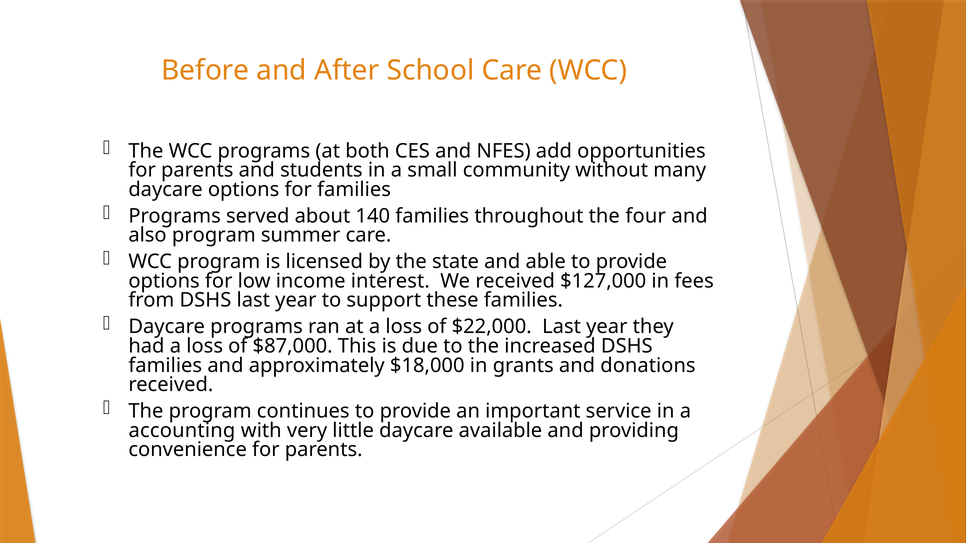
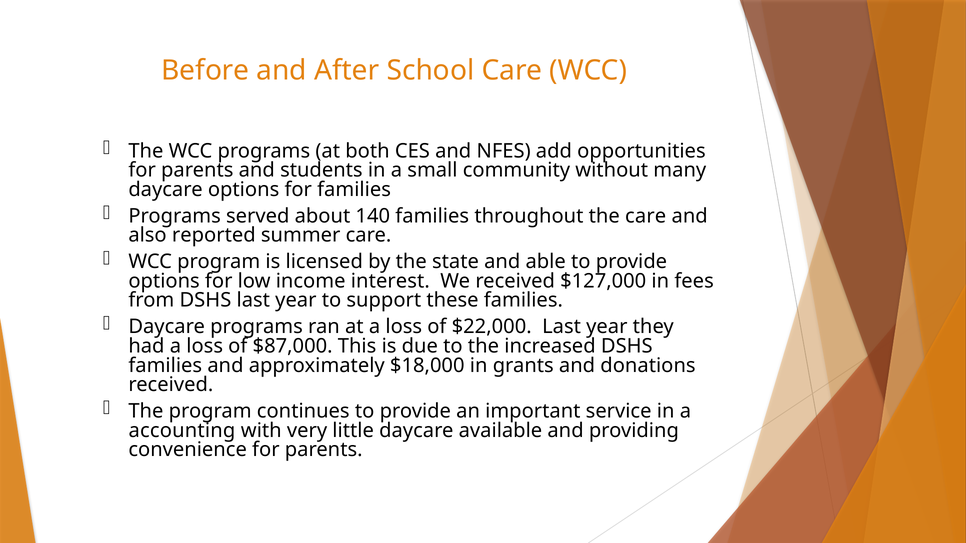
the four: four -> care (646, 216)
also program: program -> reported (214, 235)
